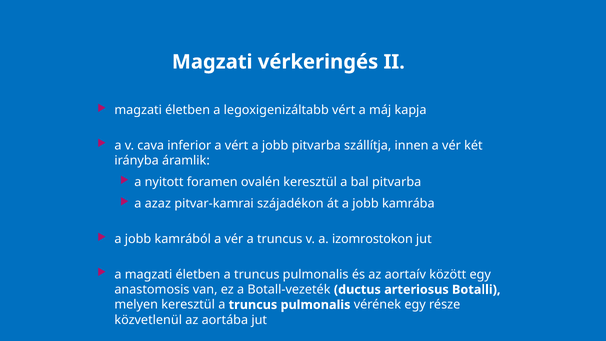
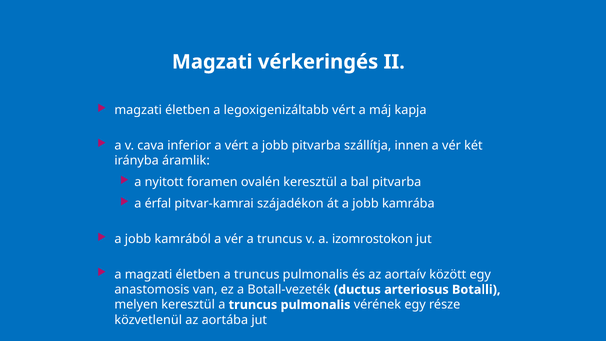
azaz: azaz -> érfal (158, 204)
